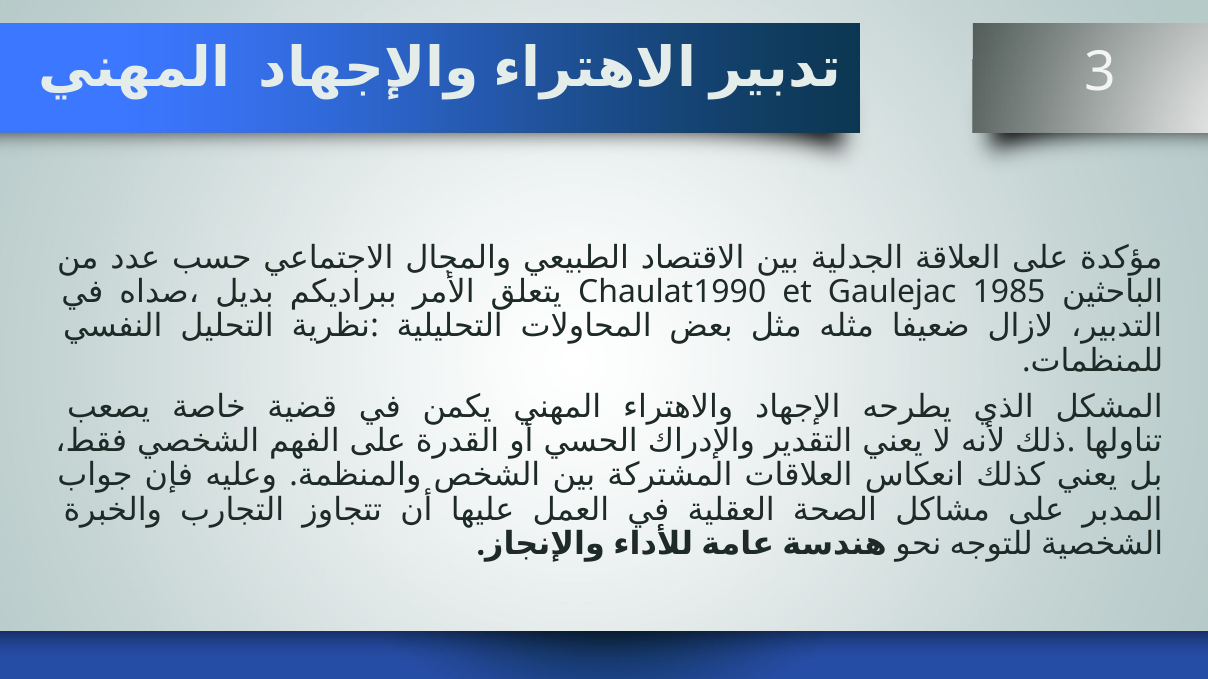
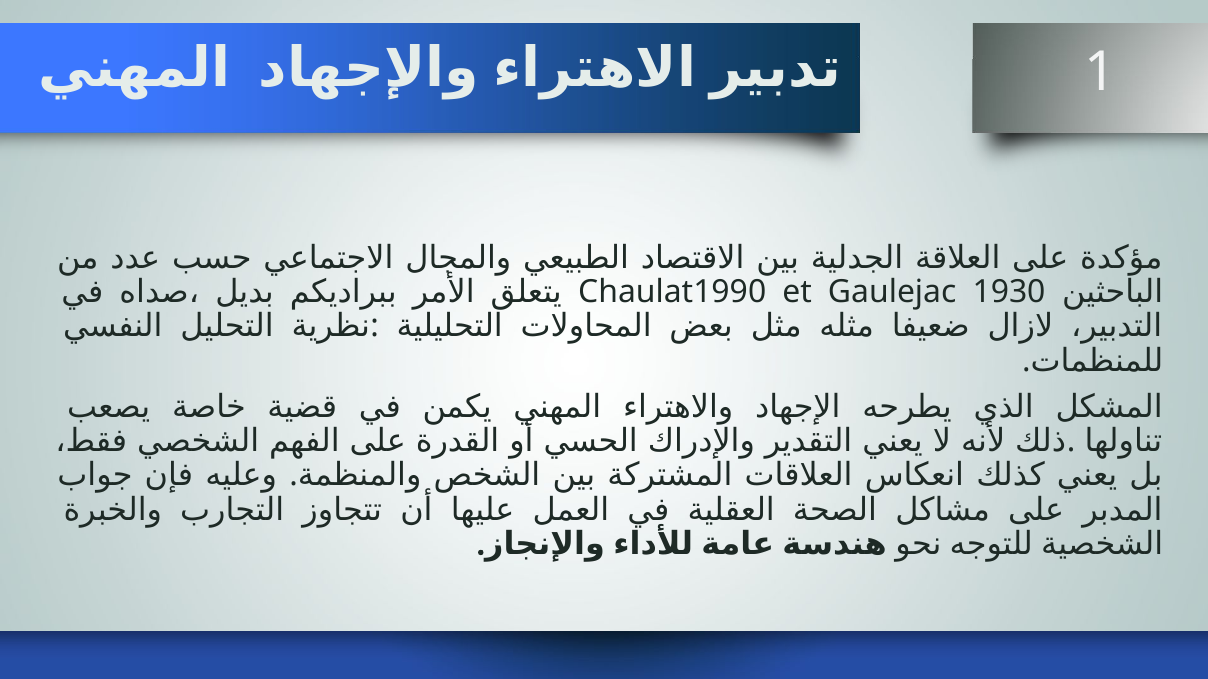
3: 3 -> 1 (1100, 72)
1985: 1985 -> 1930 (1009, 292)
